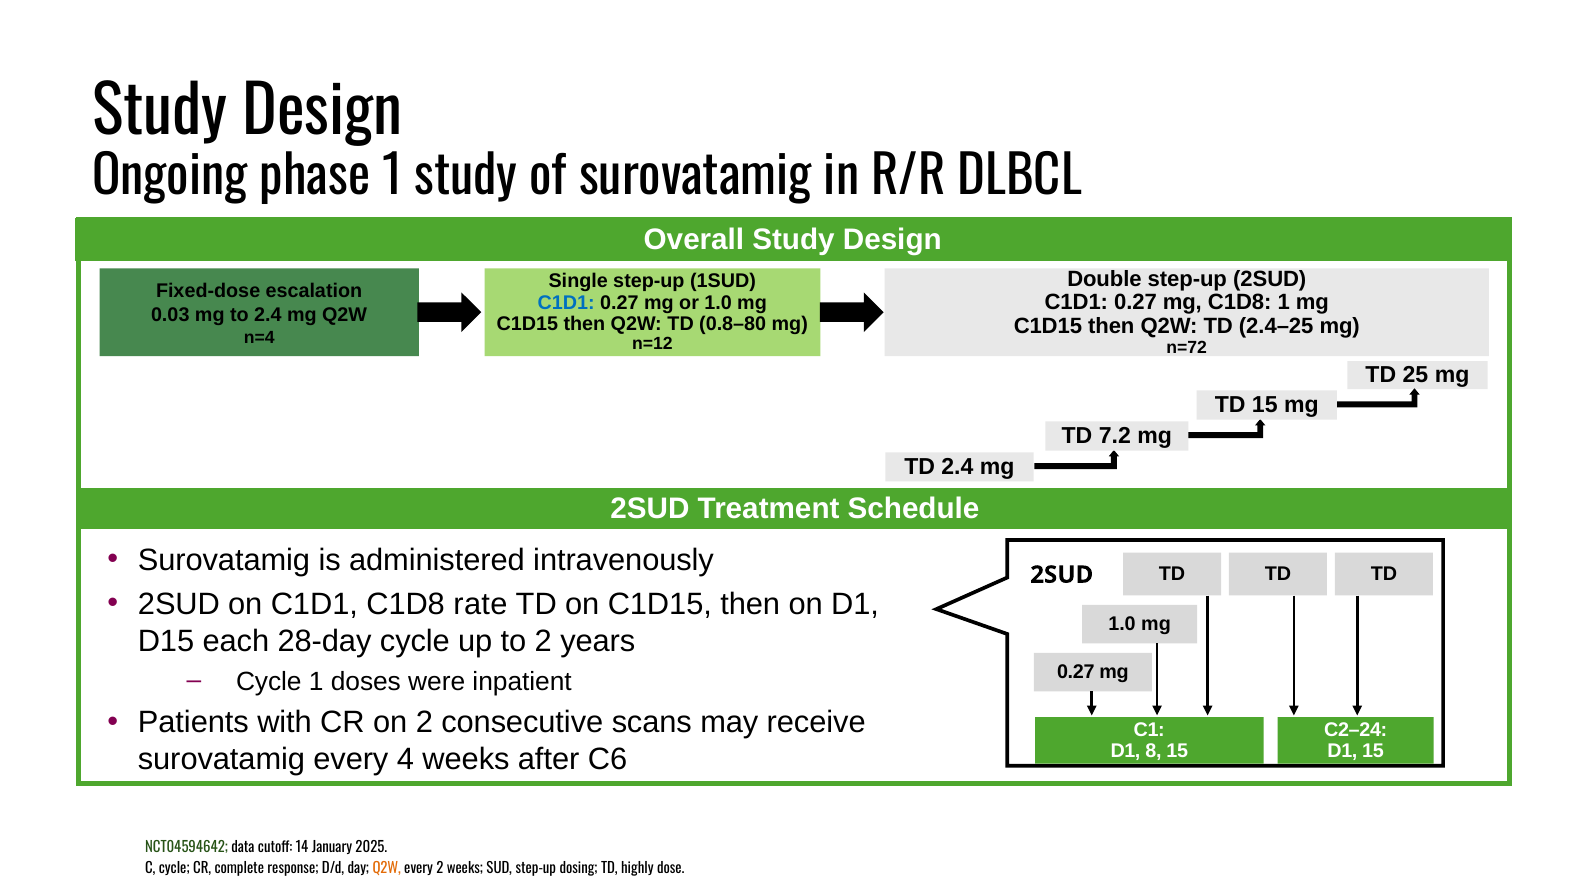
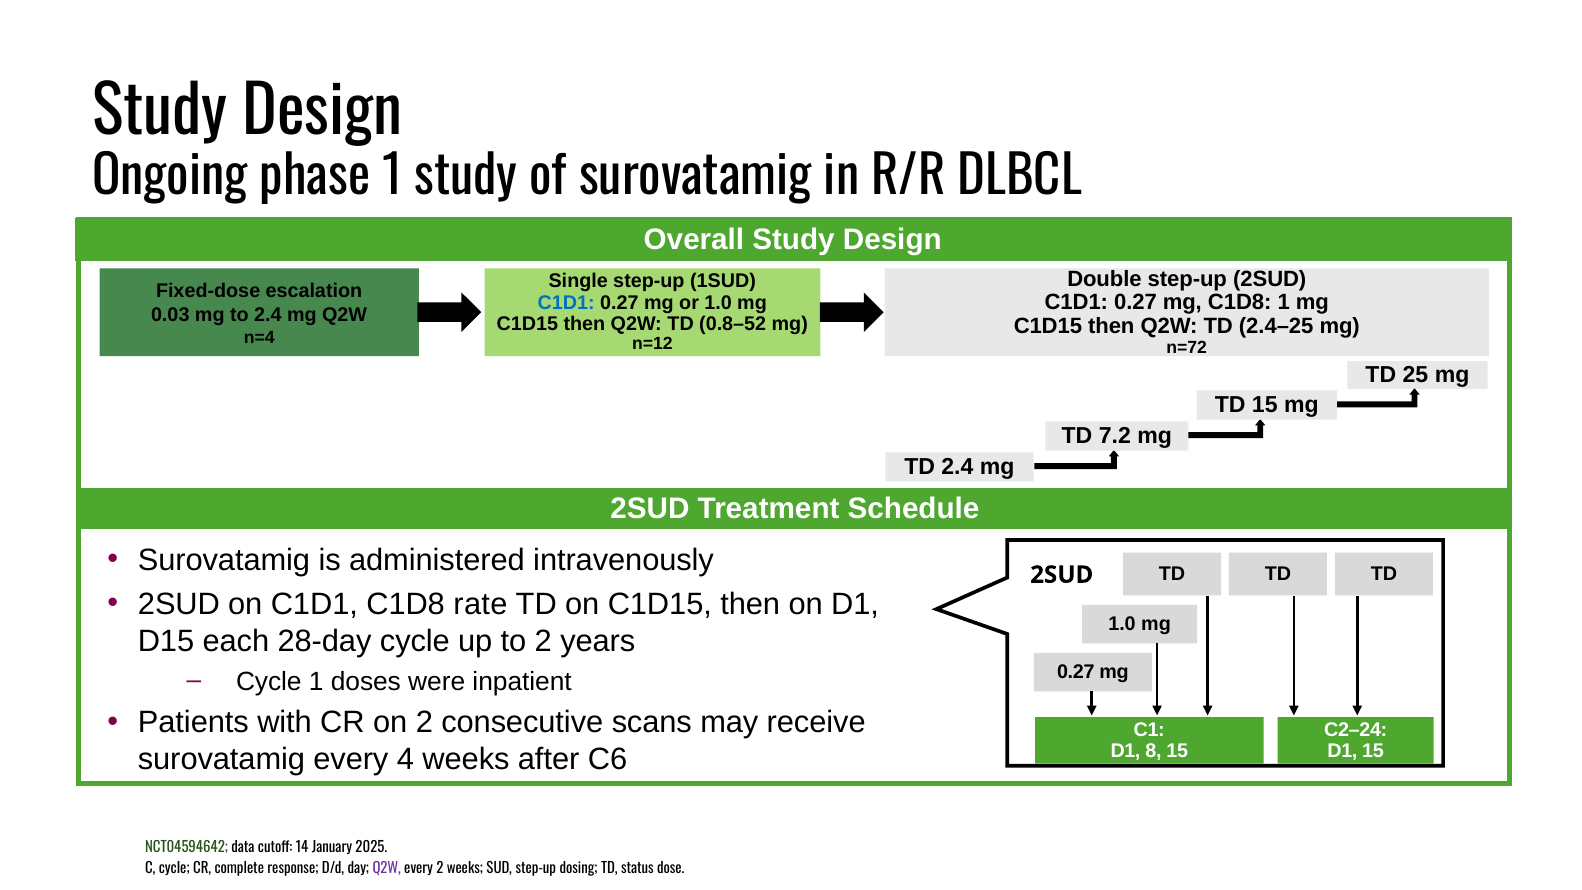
0.8–80: 0.8–80 -> 0.8–52 (733, 324)
Q2W colour: orange -> purple (387, 868)
highly: highly -> status (637, 868)
